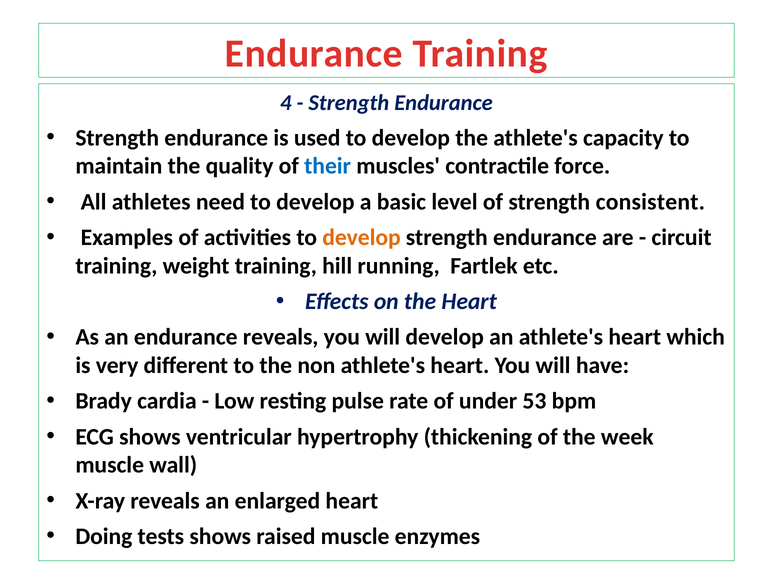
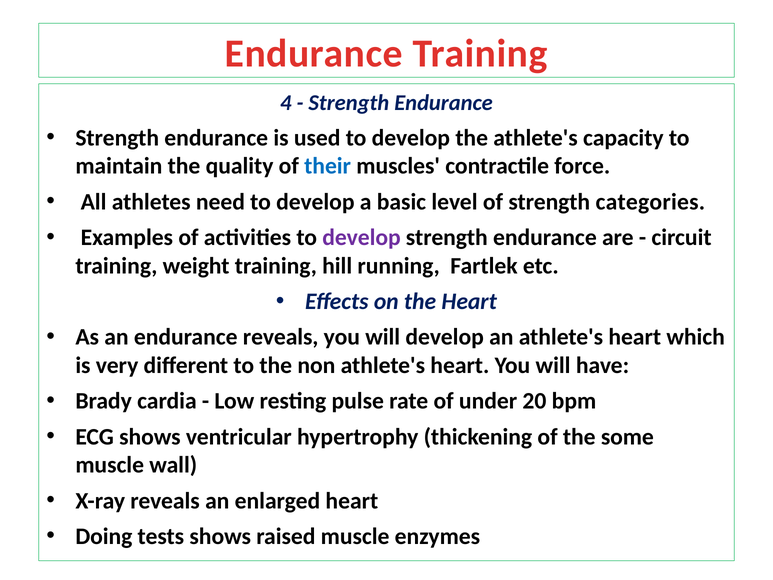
consistent: consistent -> categories (650, 202)
develop colour: orange -> purple (361, 237)
53: 53 -> 20 (534, 401)
week: week -> some (627, 437)
